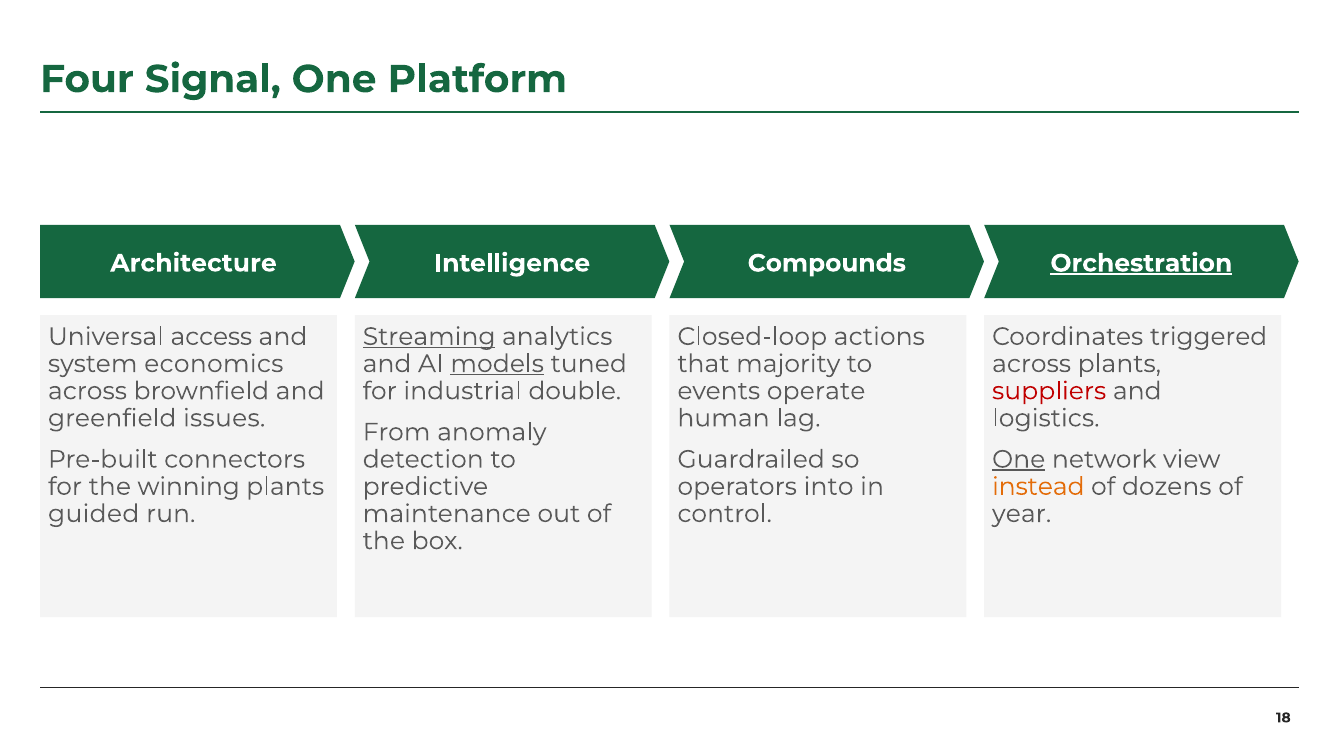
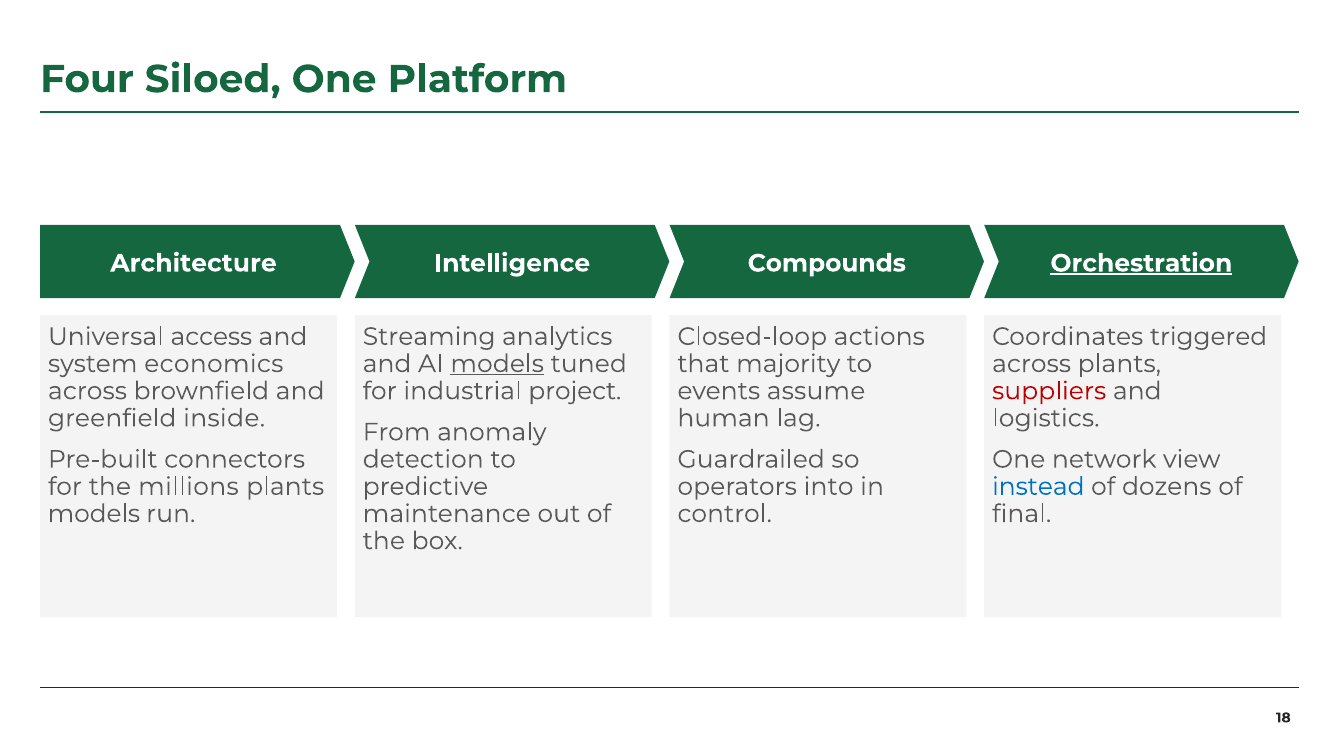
Signal: Signal -> Siloed (213, 79)
Streaming underline: present -> none (429, 337)
double: double -> project (575, 391)
operate: operate -> assume (816, 391)
issues: issues -> inside (224, 418)
One underline: present -> none (1019, 459)
winning: winning -> millions (188, 486)
instead colour: orange -> blue (1038, 486)
guided: guided -> models (94, 514)
year: year -> final (1022, 514)
